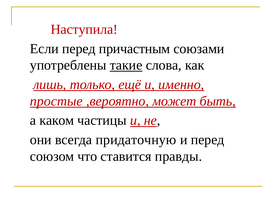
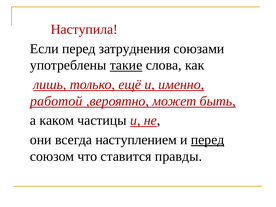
причастным: причастным -> затруднения (135, 49)
простые: простые -> работой (56, 101)
придаточную: придаточную -> наступлением (136, 140)
перед underline: none -> present (208, 140)
